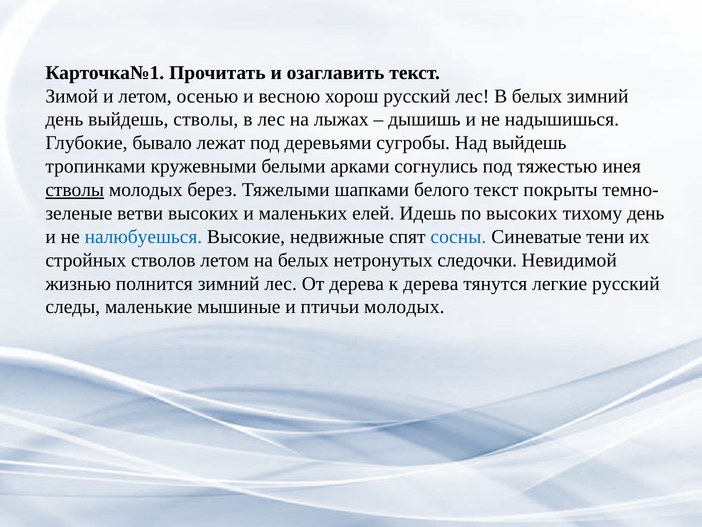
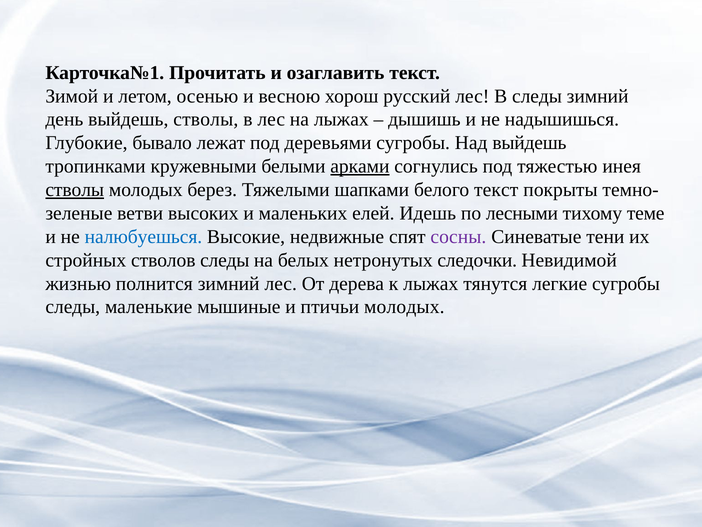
В белых: белых -> следы (537, 96)
арками underline: none -> present (360, 166)
по высоких: высоких -> лесными (522, 213)
тихому день: день -> теме (646, 213)
сосны colour: blue -> purple (458, 236)
стволов летом: летом -> следы (225, 260)
к дерева: дерева -> лыжах (431, 283)
легкие русский: русский -> сугробы (626, 283)
